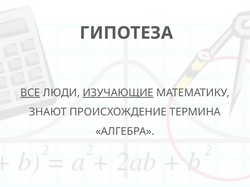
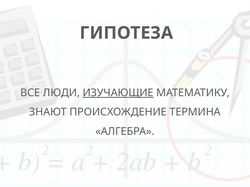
ВСЕ underline: present -> none (30, 93)
